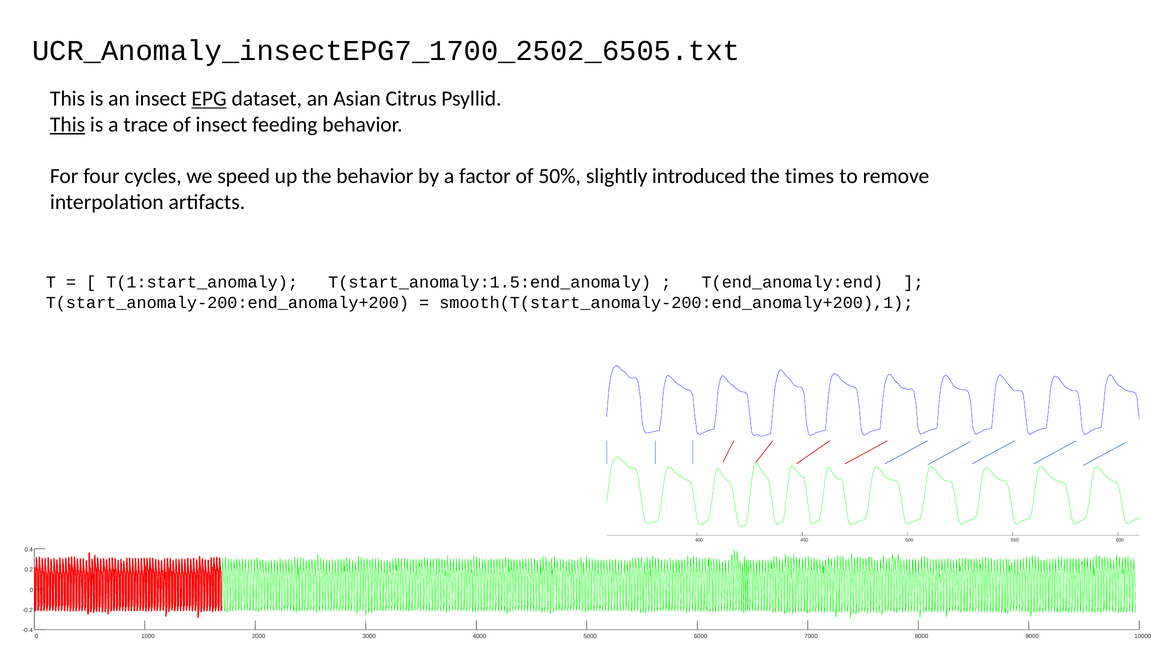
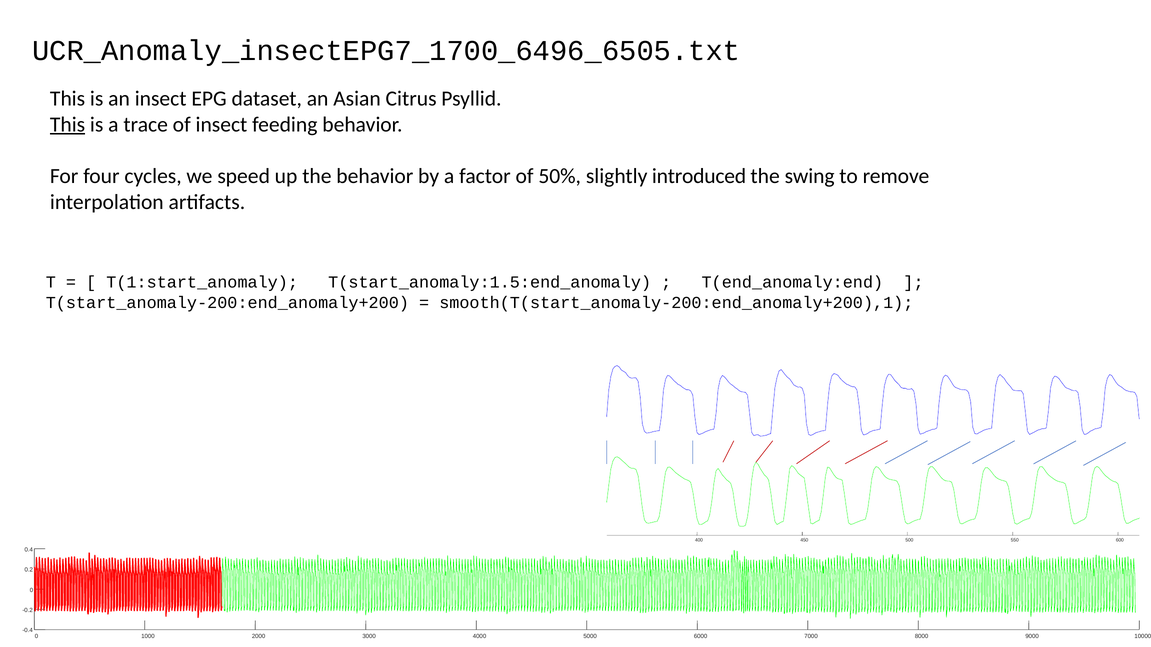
UCR_Anomaly_insectEPG7_1700_2502_6505.txt: UCR_Anomaly_insectEPG7_1700_2502_6505.txt -> UCR_Anomaly_insectEPG7_1700_6496_6505.txt (386, 51)
EPG underline: present -> none (209, 99)
times: times -> swing (810, 176)
